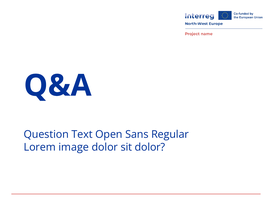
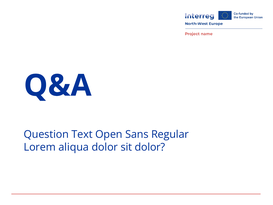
image: image -> aliqua (74, 147)
